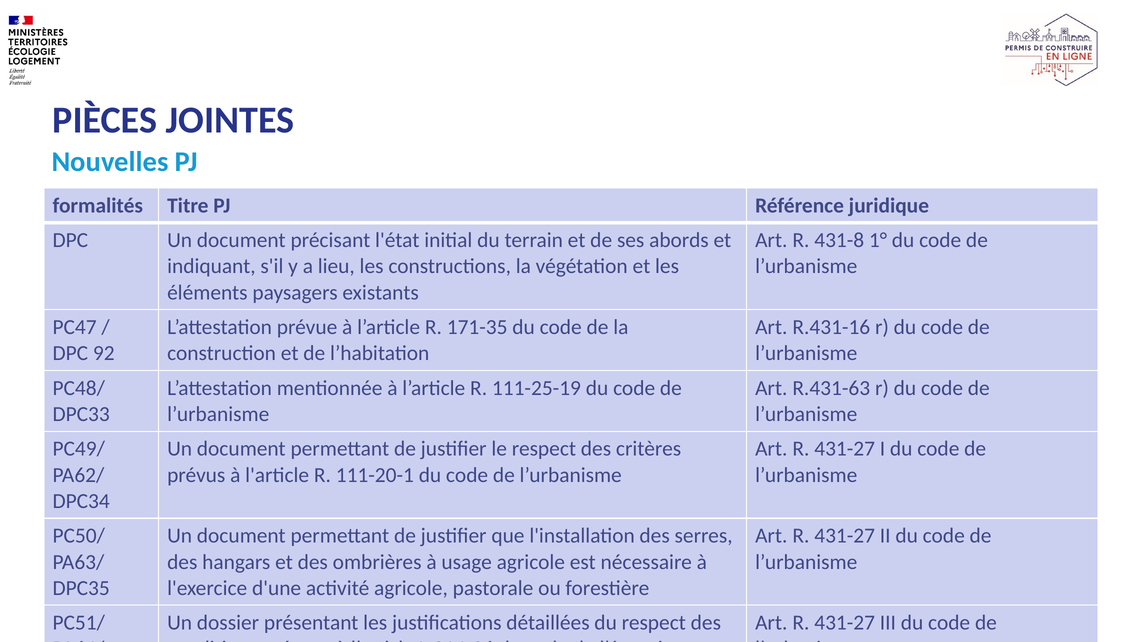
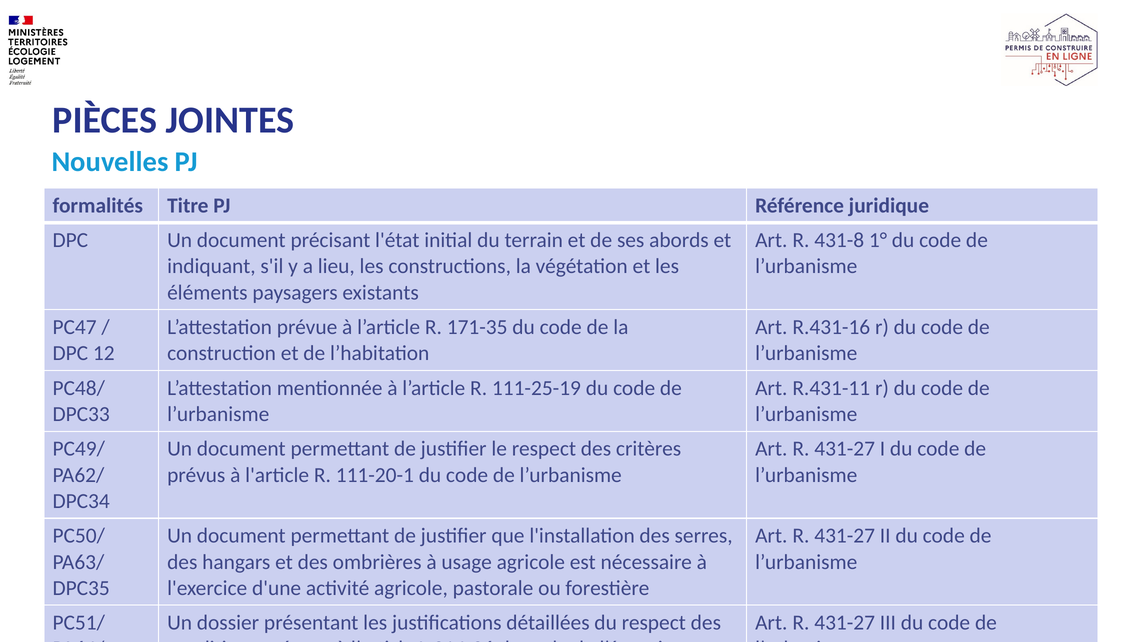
92: 92 -> 12 (104, 354)
R.431-63: R.431-63 -> R.431-11 (831, 388)
